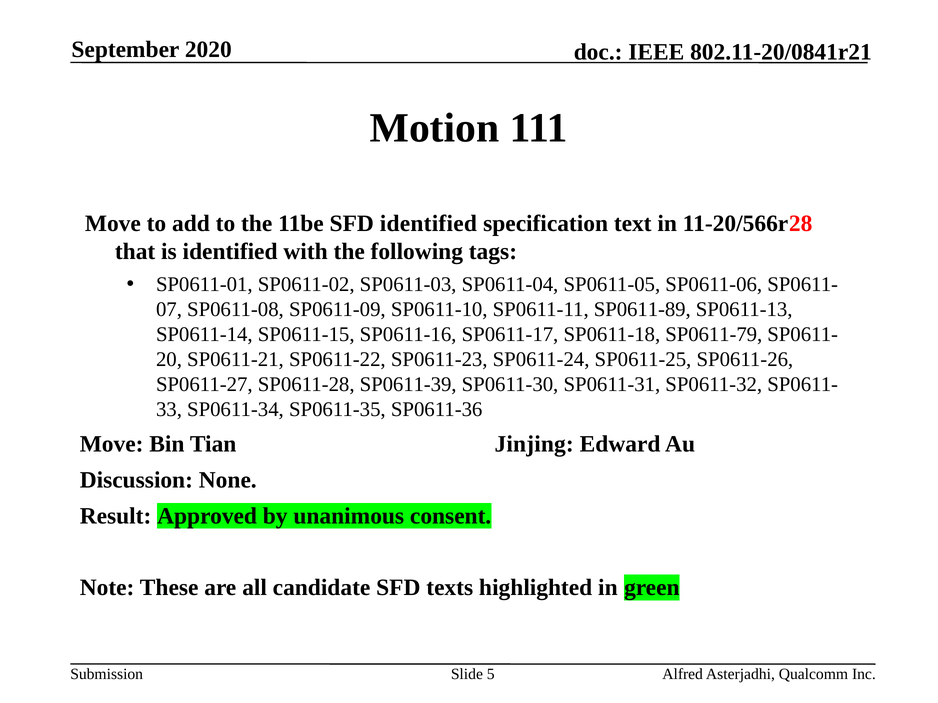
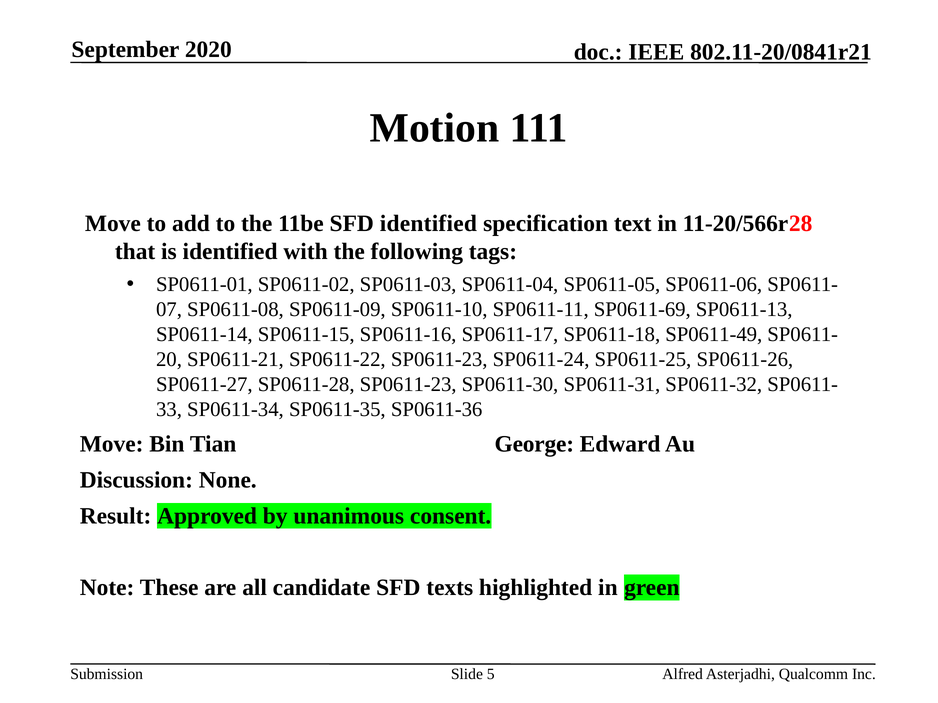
SP0611-89: SP0611-89 -> SP0611-69 (642, 310)
SP0611-79: SP0611-79 -> SP0611-49 (714, 335)
SP0611-28 SP0611-39: SP0611-39 -> SP0611-23 (408, 385)
Jinjing: Jinjing -> George (534, 444)
